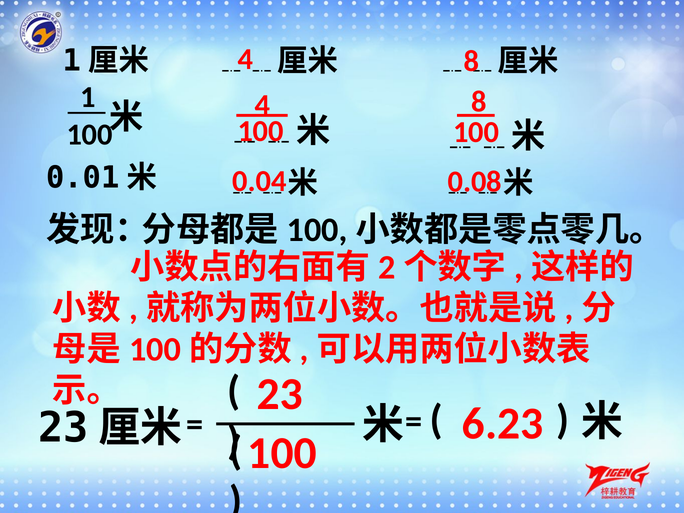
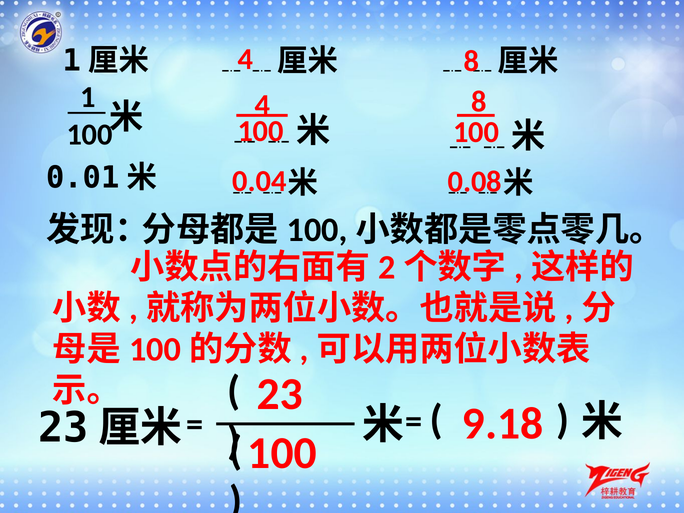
6.23: 6.23 -> 9.18 (503, 424)
